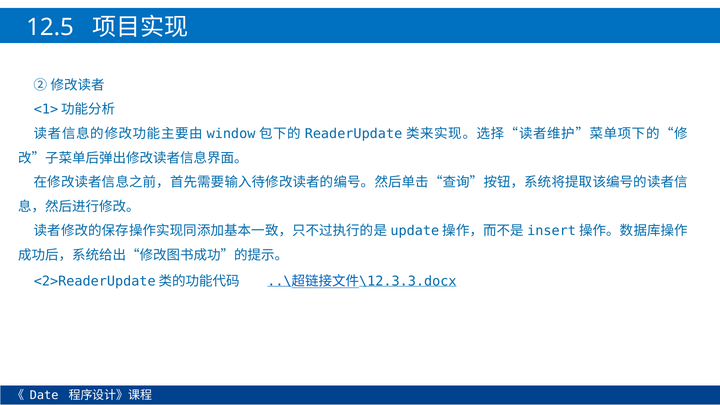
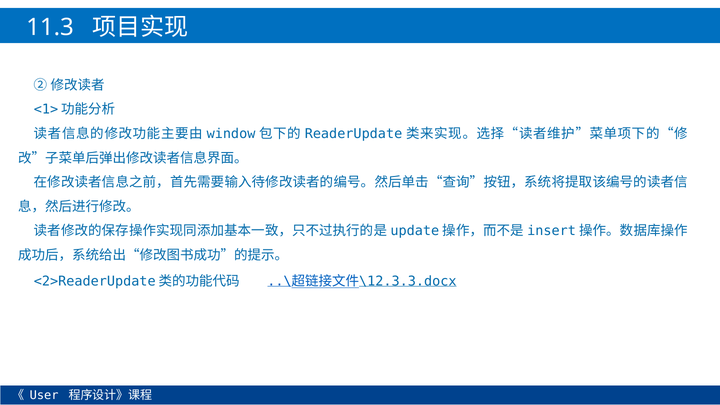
12.5: 12.5 -> 11.3 (50, 27)
Date: Date -> User (44, 395)
